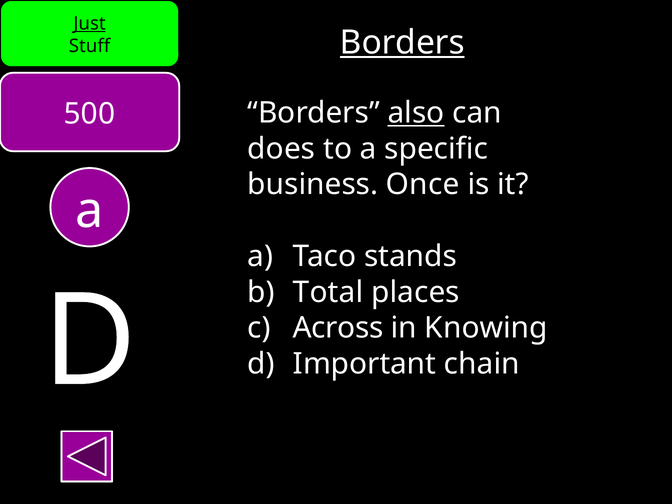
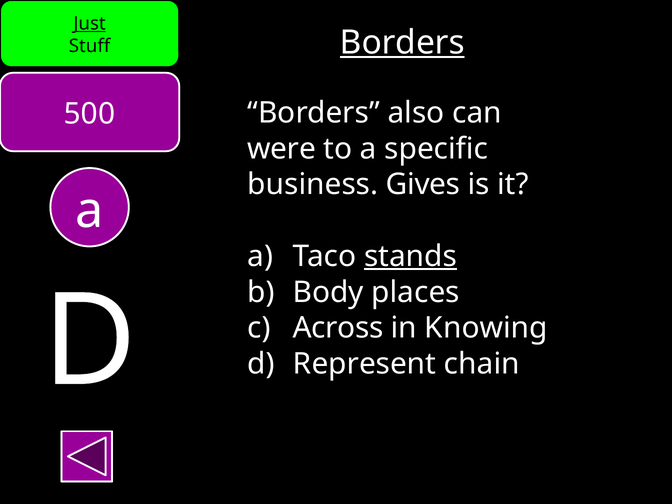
also underline: present -> none (416, 113)
does: does -> were (282, 149)
Once: Once -> Gives (423, 185)
stands underline: none -> present (411, 256)
Total: Total -> Body (328, 292)
Important: Important -> Represent (365, 364)
